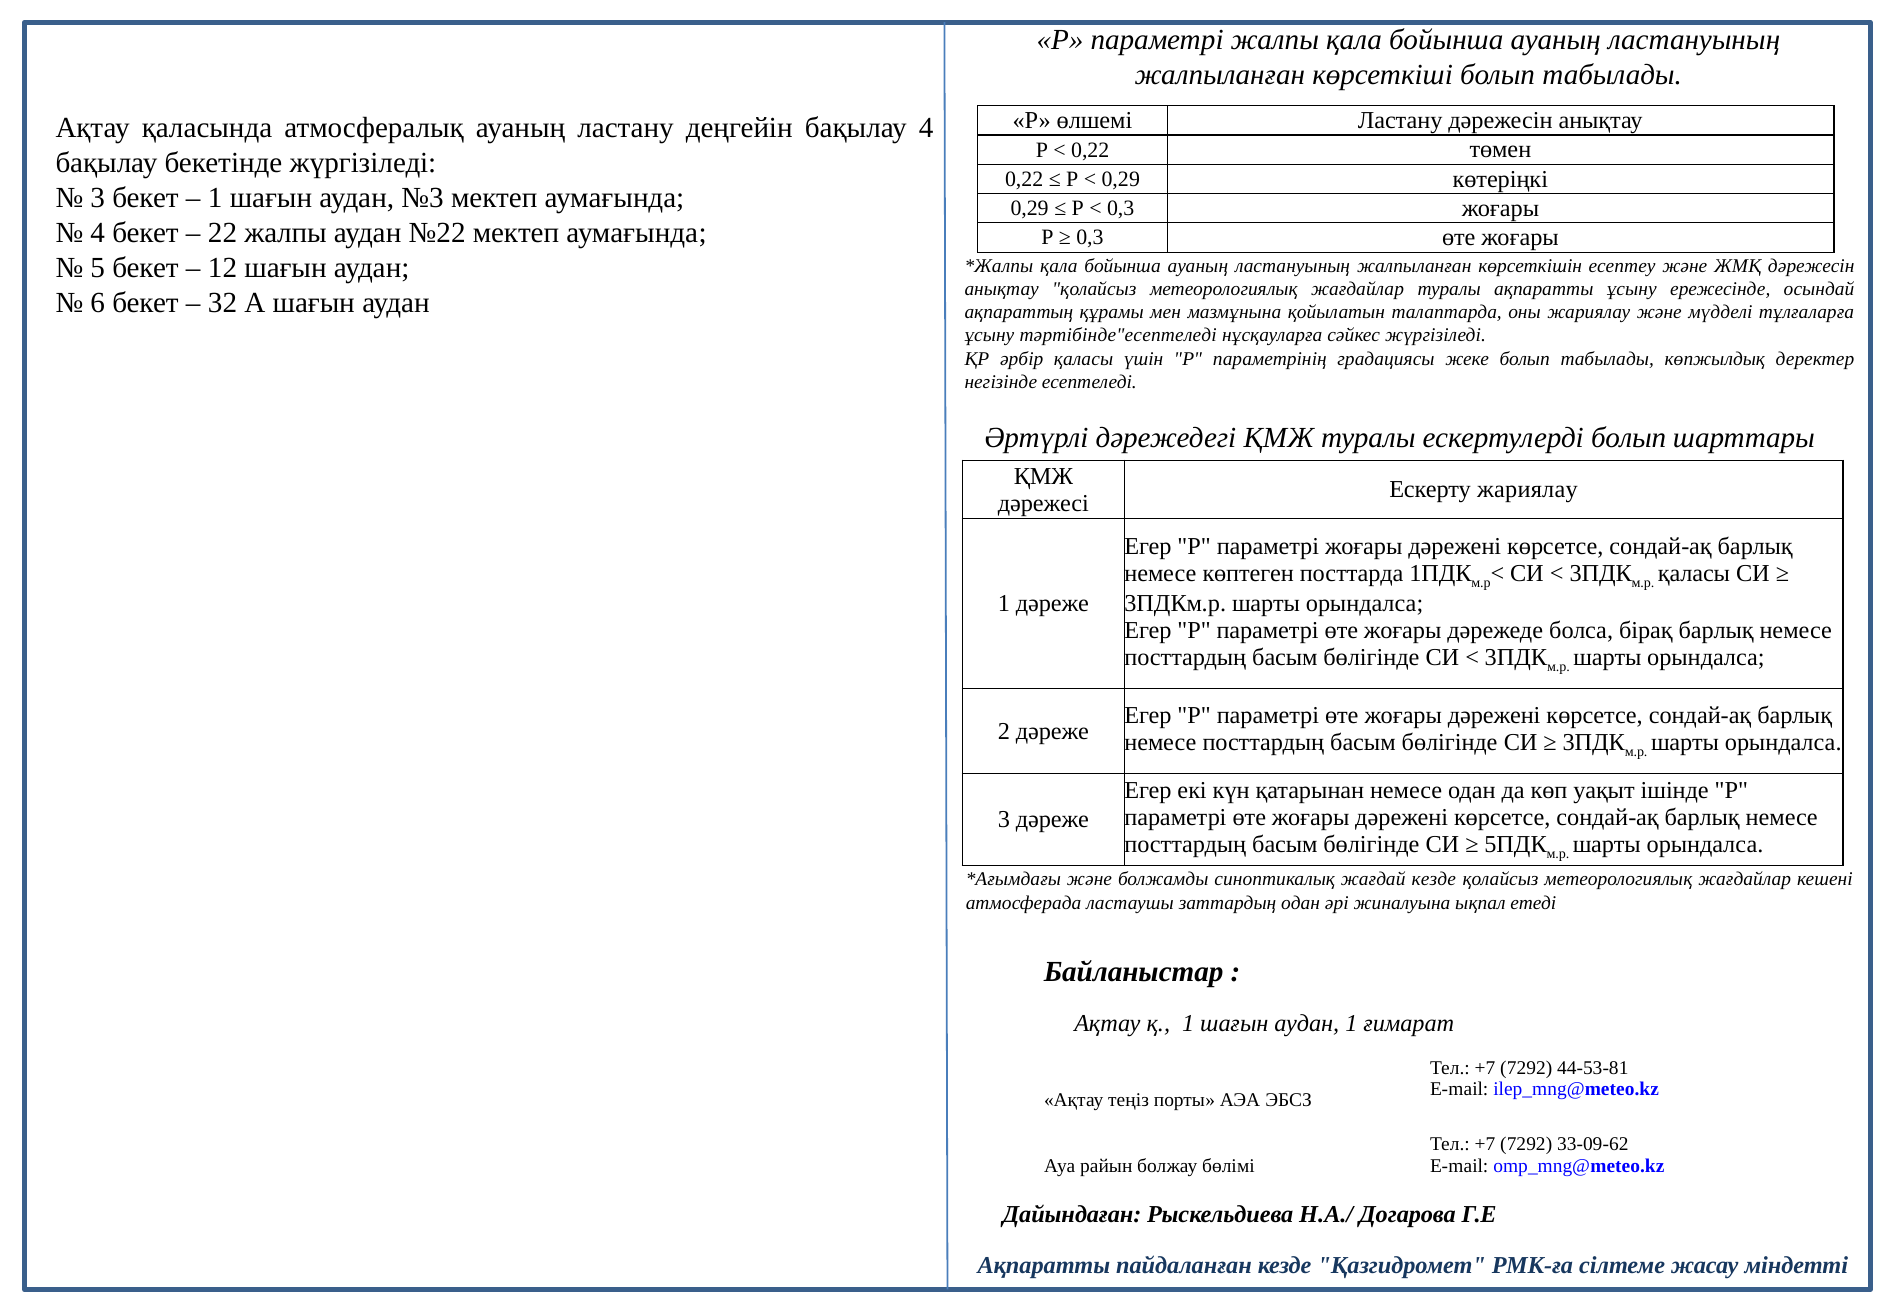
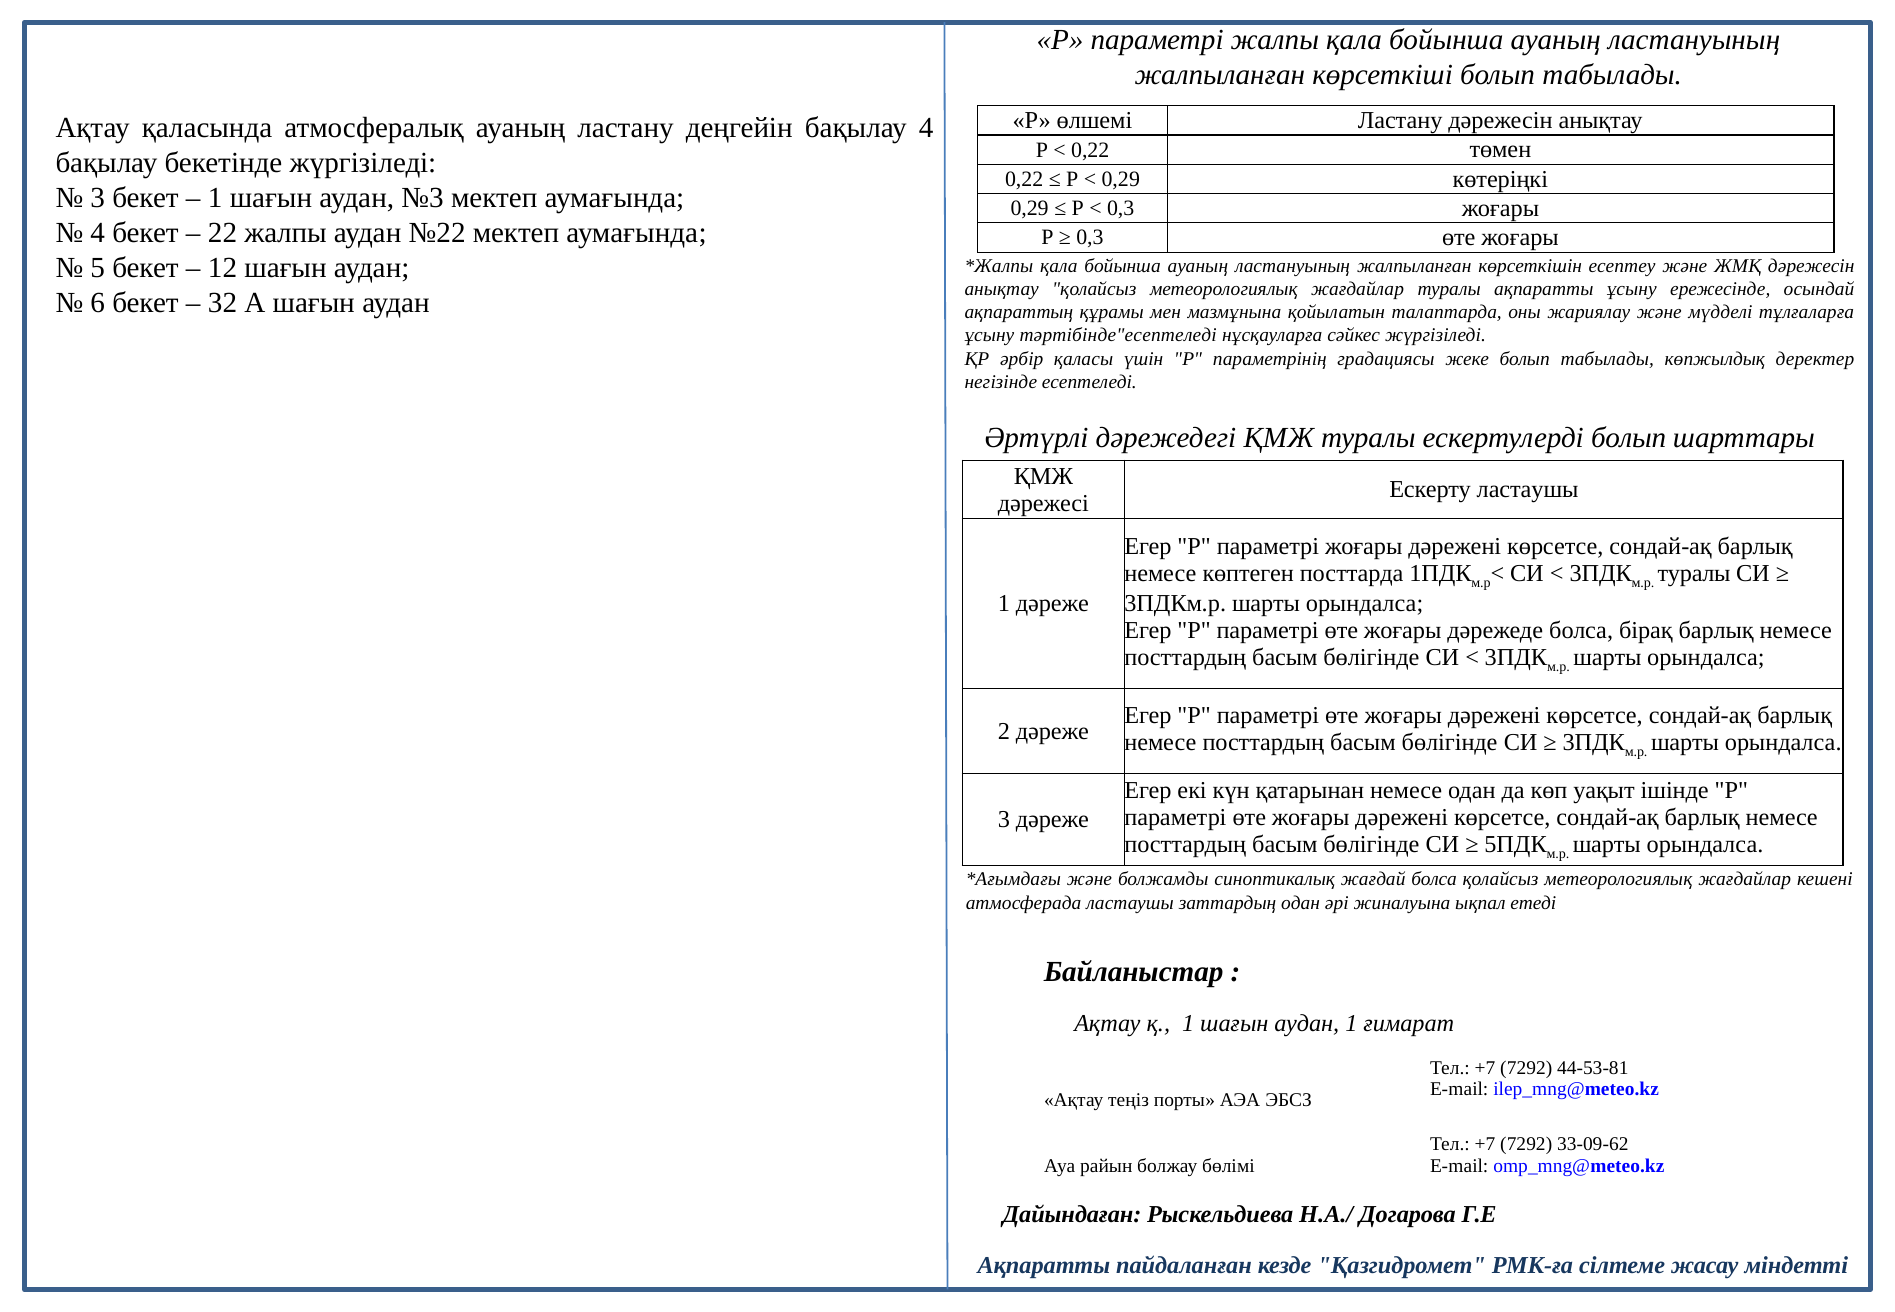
Ескерту жариялау: жариялау -> ластаушы (1528, 490)
қаласы: қаласы -> туралы (1694, 573)
жағдай кезде: кезде -> болса (1434, 879)
